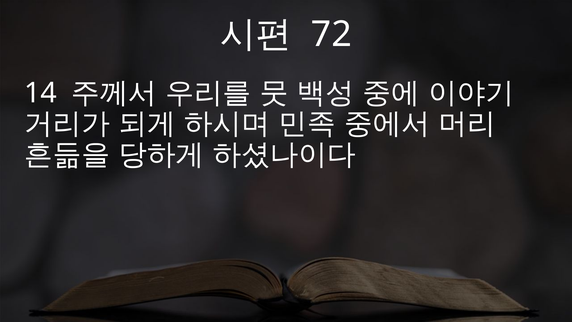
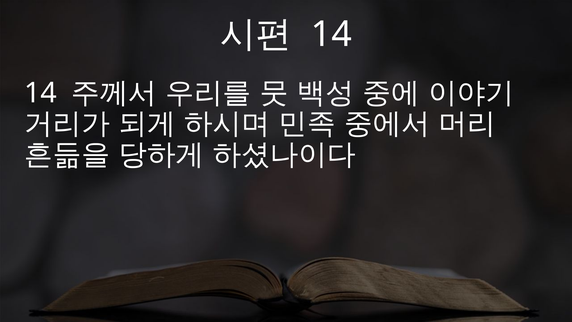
72: 72 -> 14 (331, 34)
